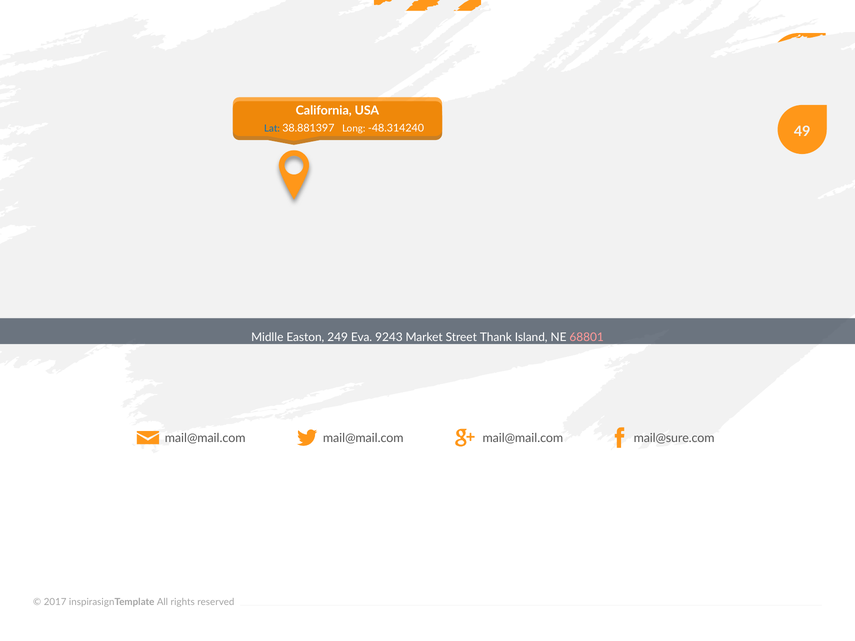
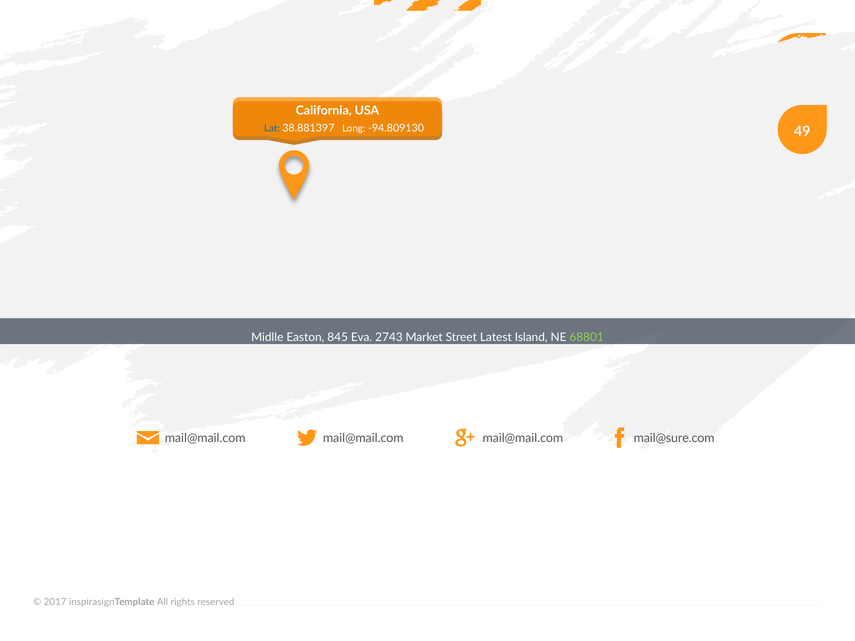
-48.314240: -48.314240 -> -94.809130 (396, 128)
249: 249 -> 845 (338, 337)
9243: 9243 -> 2743 (389, 337)
Thank: Thank -> Latest (496, 337)
68801 colour: pink -> light green (587, 337)
